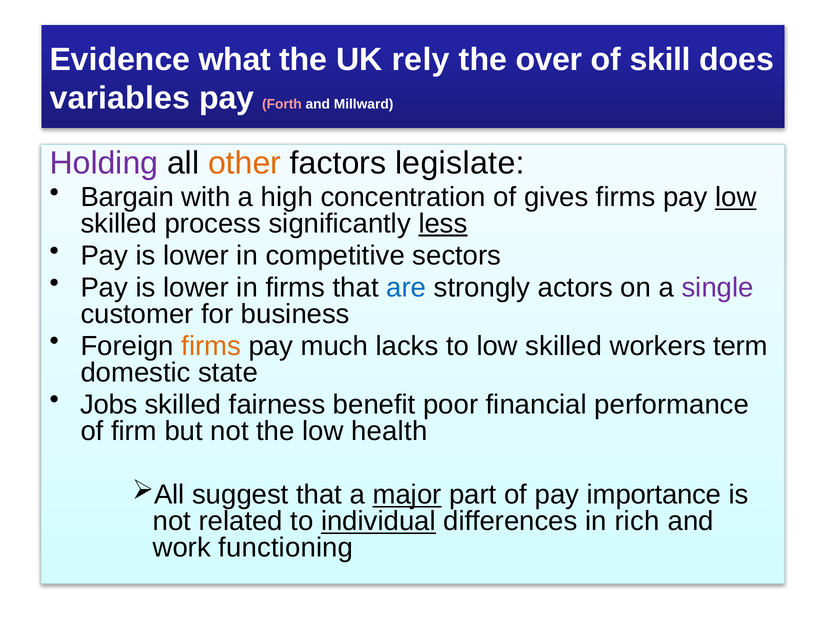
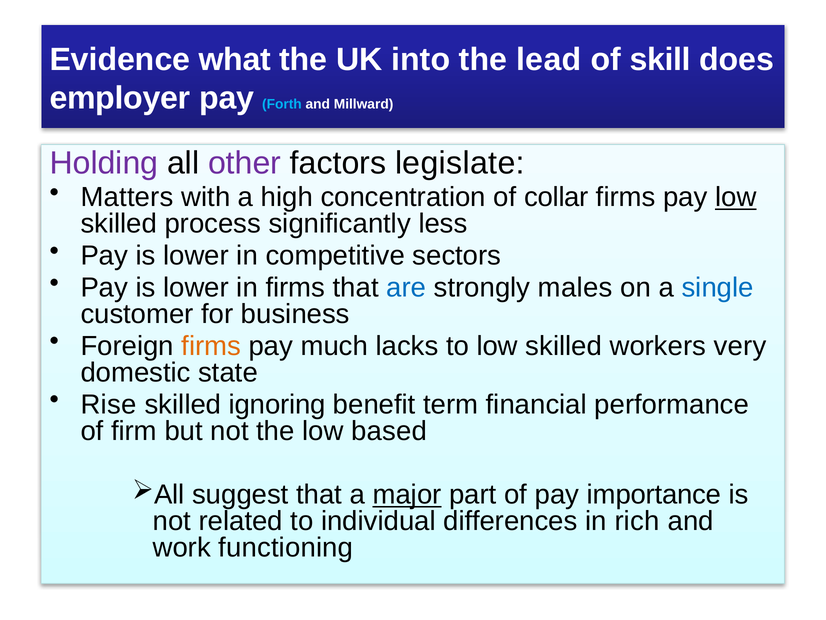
rely: rely -> into (421, 59)
over: over -> lead (549, 59)
variables: variables -> employer (120, 98)
Forth colour: pink -> light blue (282, 104)
other colour: orange -> purple (245, 163)
Bargain: Bargain -> Matters (127, 197)
gives: gives -> collar (556, 197)
less underline: present -> none (443, 224)
actors: actors -> males (575, 287)
single colour: purple -> blue (718, 287)
term: term -> very (740, 346)
Jobs: Jobs -> Rise (109, 404)
fairness: fairness -> ignoring (277, 404)
poor: poor -> term (451, 404)
health: health -> based (389, 431)
individual underline: present -> none (378, 521)
